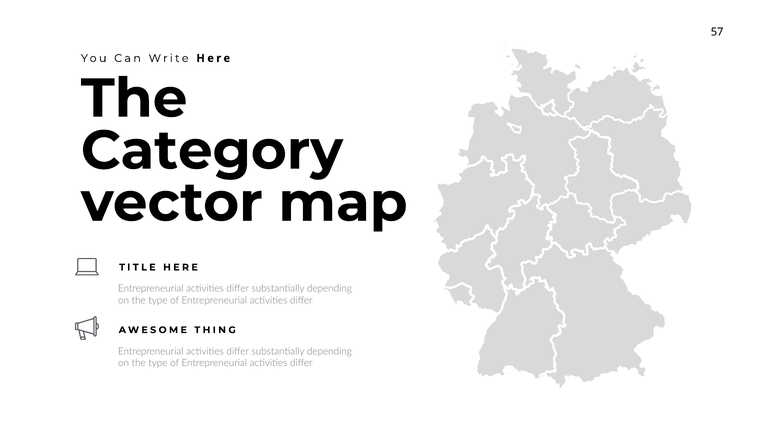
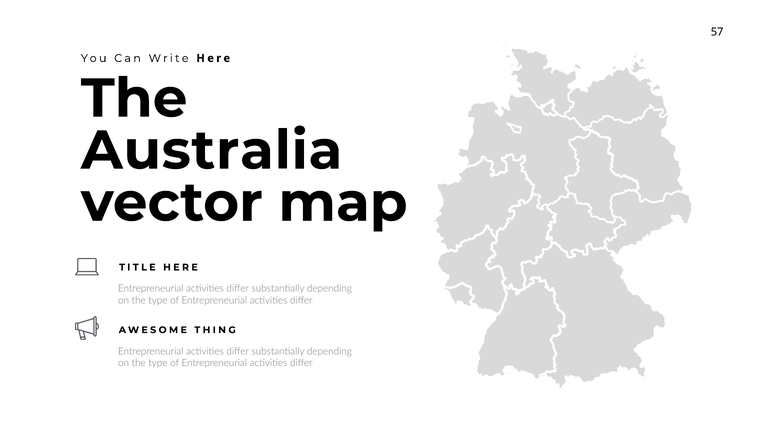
Category: Category -> Australia (212, 151)
